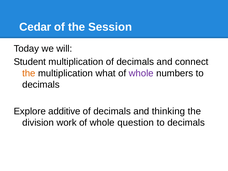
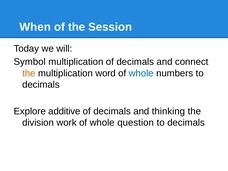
Cedar: Cedar -> When (35, 27)
Student: Student -> Symbol (30, 62)
what: what -> word (106, 73)
whole colour: purple -> blue (141, 73)
